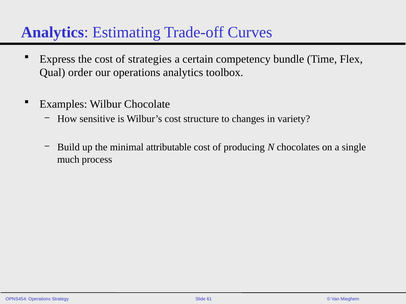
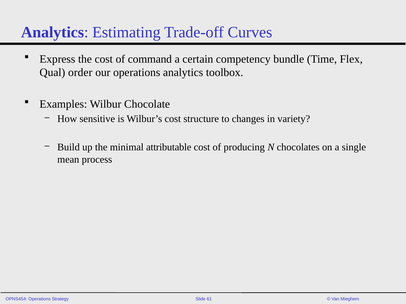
strategies: strategies -> command (150, 59)
much: much -> mean (68, 160)
